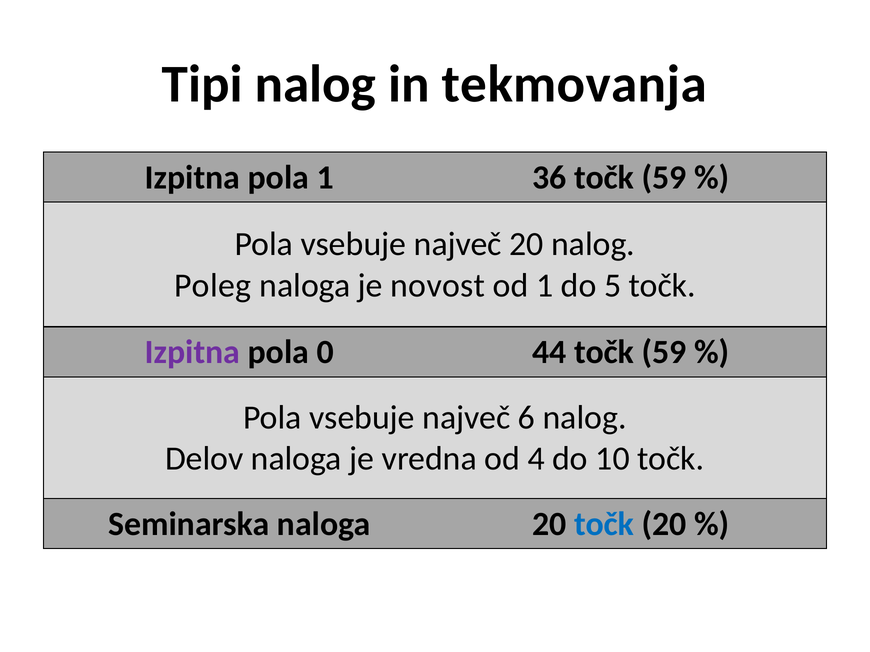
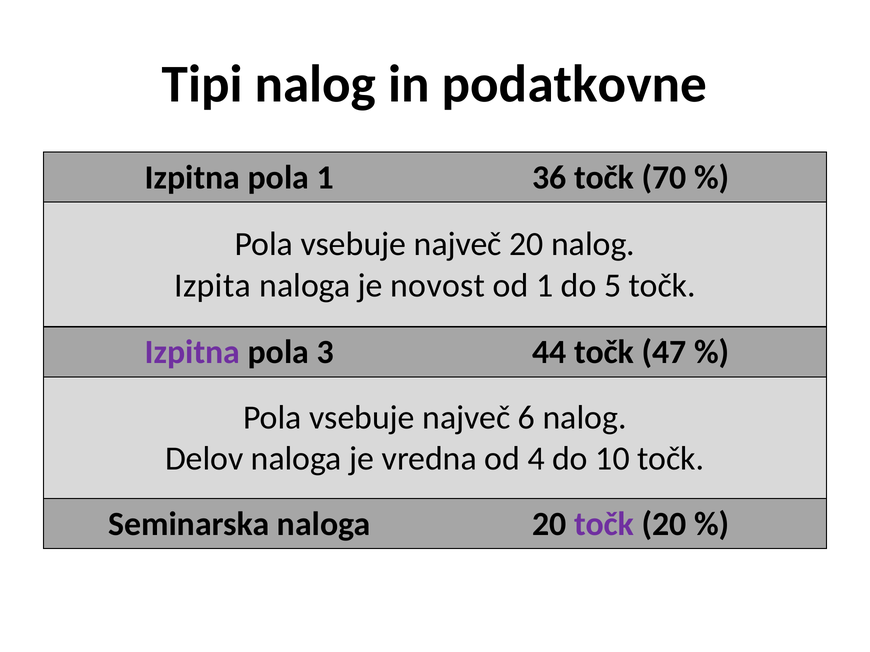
tekmovanja: tekmovanja -> podatkovne (574, 84)
36 točk 59: 59 -> 70 (664, 178)
Poleg: Poleg -> Izpita (213, 286)
0: 0 -> 3 (325, 352)
44 točk 59: 59 -> 47 (664, 352)
točk colour: blue -> purple (604, 524)
